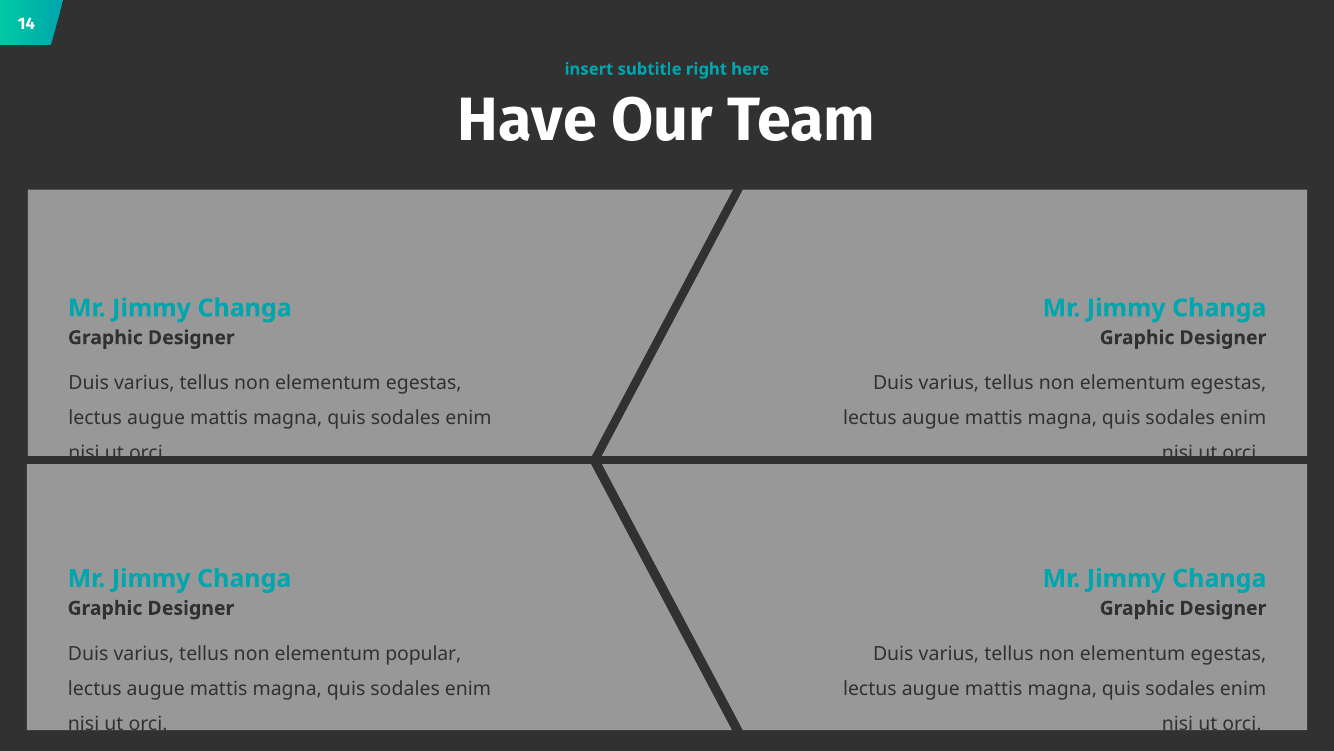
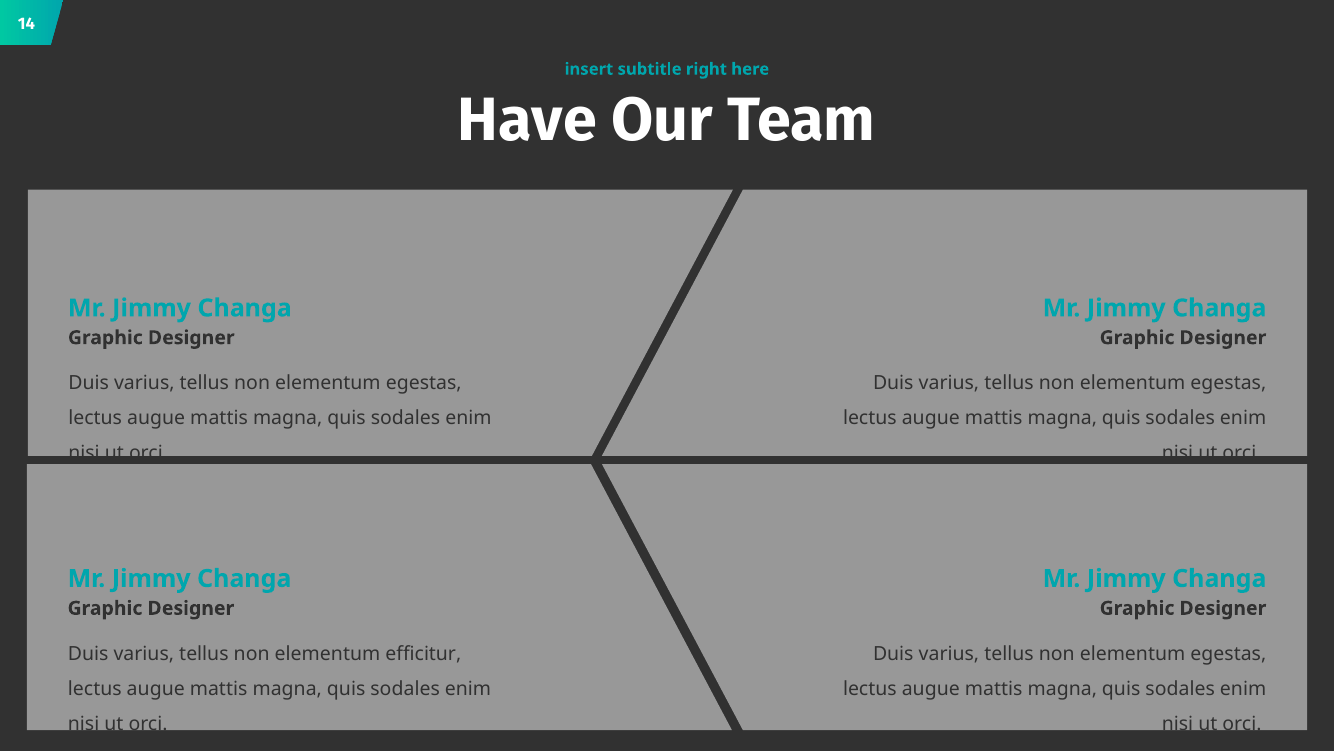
popular: popular -> efficitur (423, 653)
